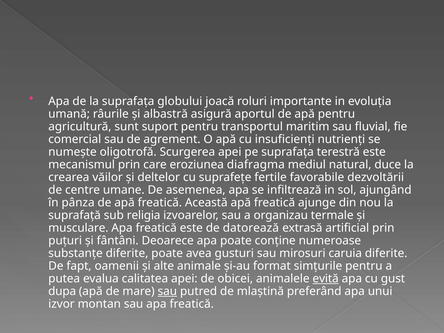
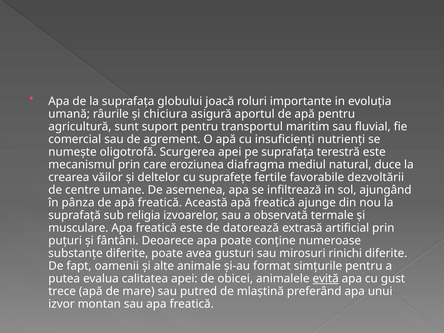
albastră: albastră -> chiciura (166, 114)
organizau: organizau -> observată (281, 215)
caruia: caruia -> rinichi (345, 253)
dupa: dupa -> trece (62, 291)
sau underline: present -> none (167, 291)
